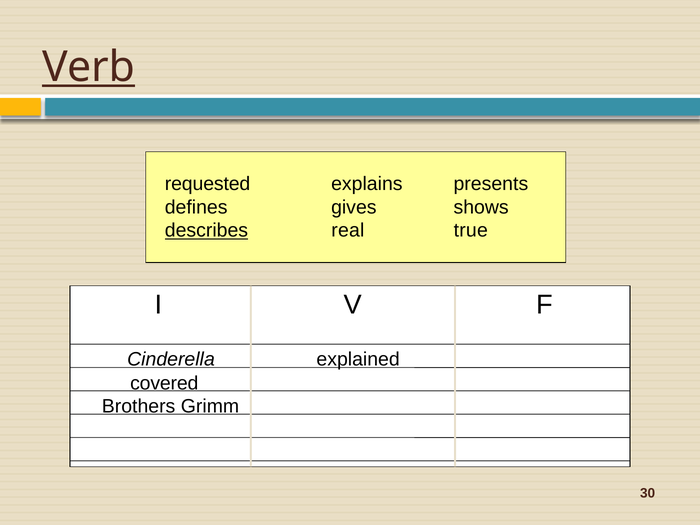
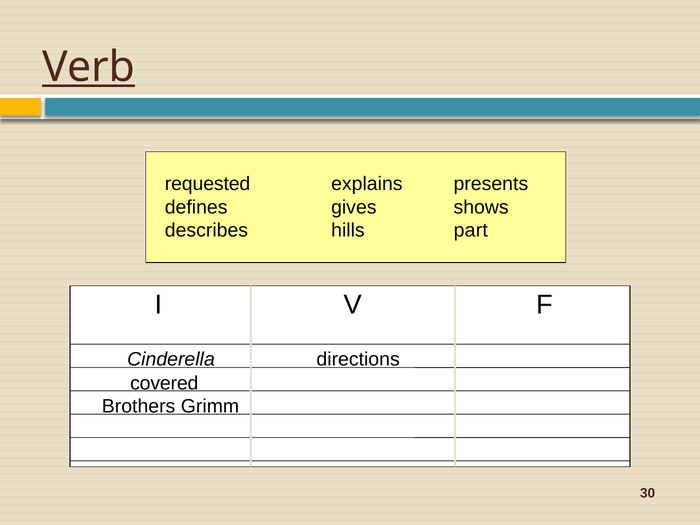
describes underline: present -> none (206, 231)
real: real -> hills (348, 231)
true: true -> part (471, 231)
explained: explained -> directions (358, 359)
